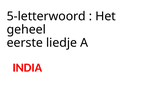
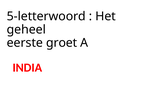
liedje: liedje -> groet (62, 43)
